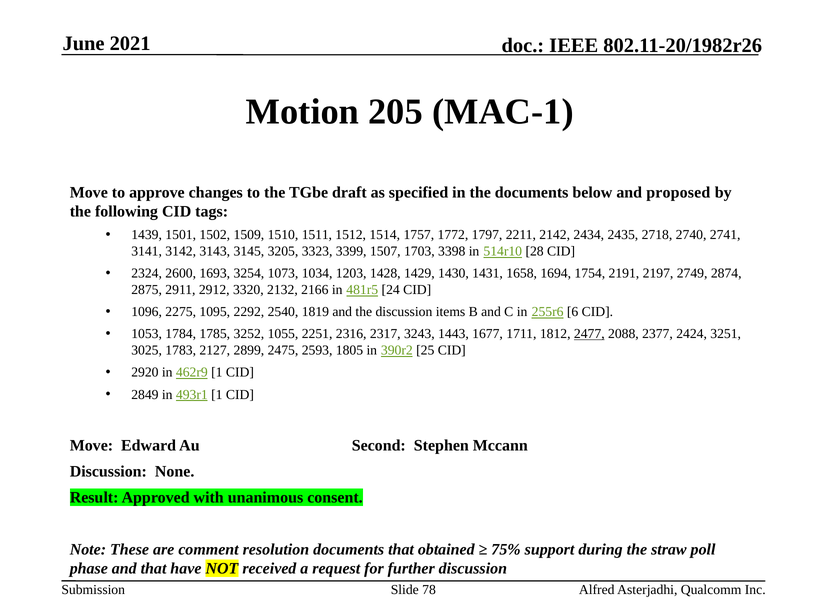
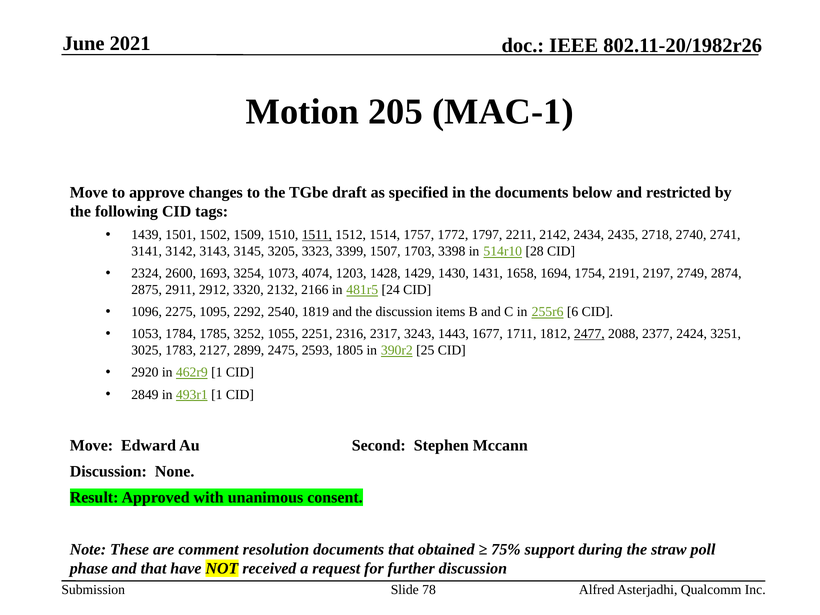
proposed: proposed -> restricted (678, 192)
1511 underline: none -> present (317, 235)
1034: 1034 -> 4074 (317, 273)
